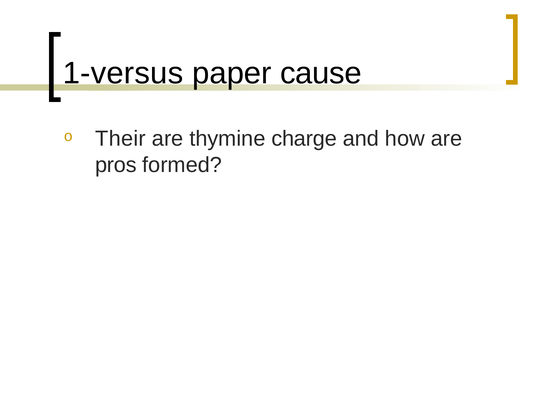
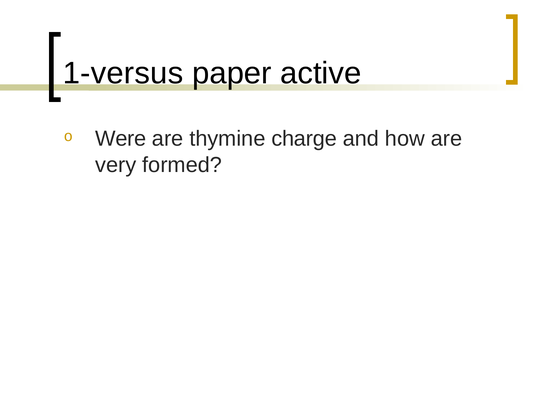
cause: cause -> active (321, 73)
Their: Their -> Were (121, 139)
pros: pros -> very (116, 165)
